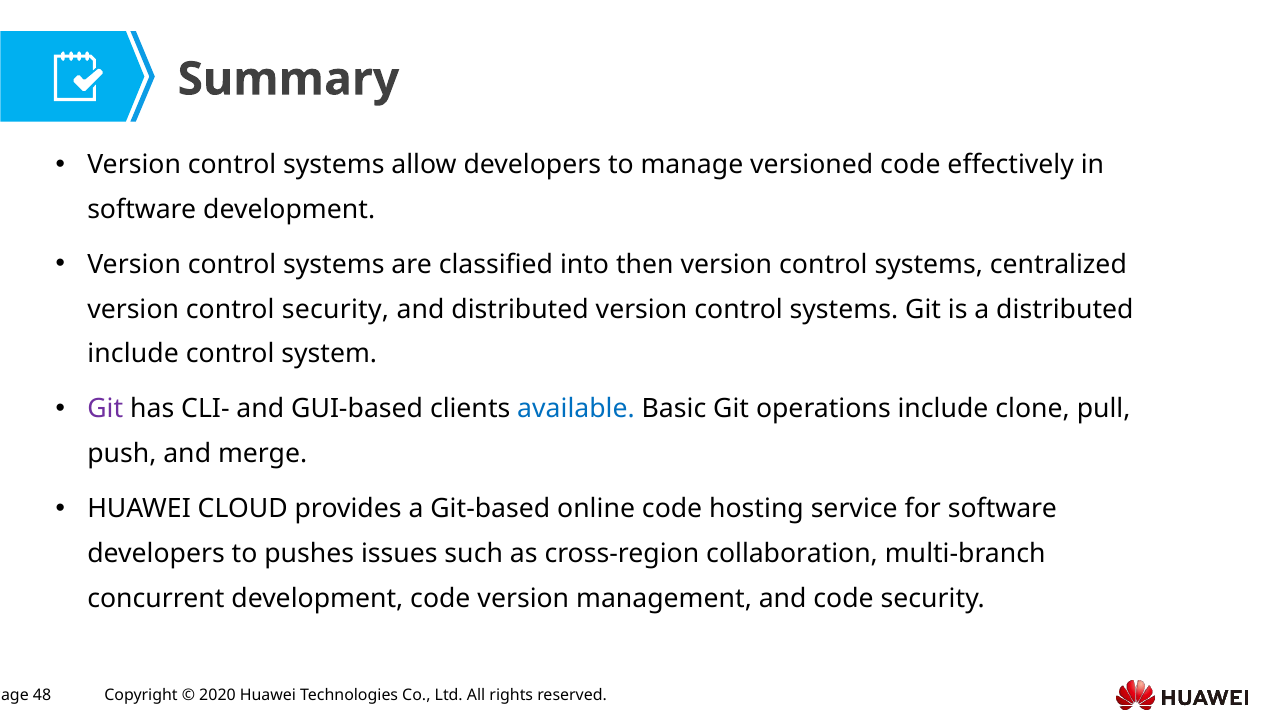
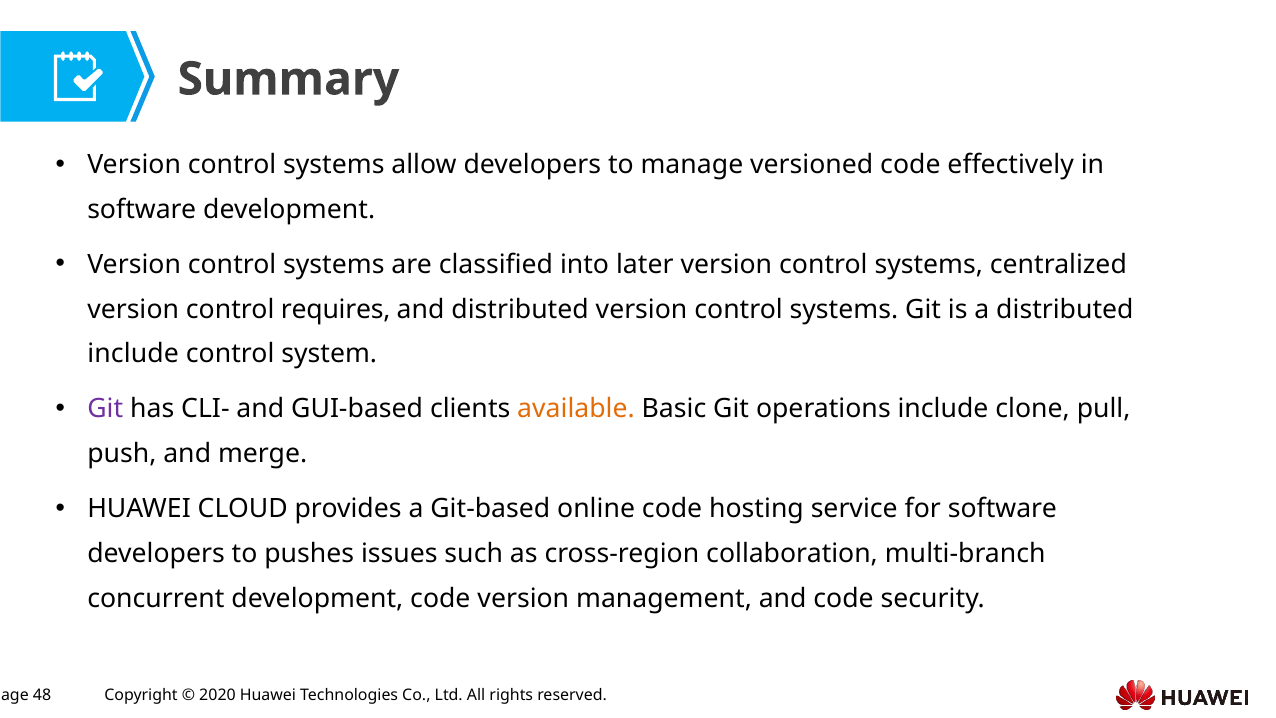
then: then -> later (645, 264)
control security: security -> requires (336, 309)
available colour: blue -> orange (576, 409)
